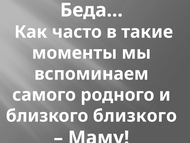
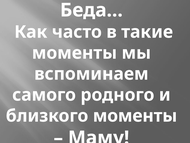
близкого близкого: близкого -> моменты (135, 115)
